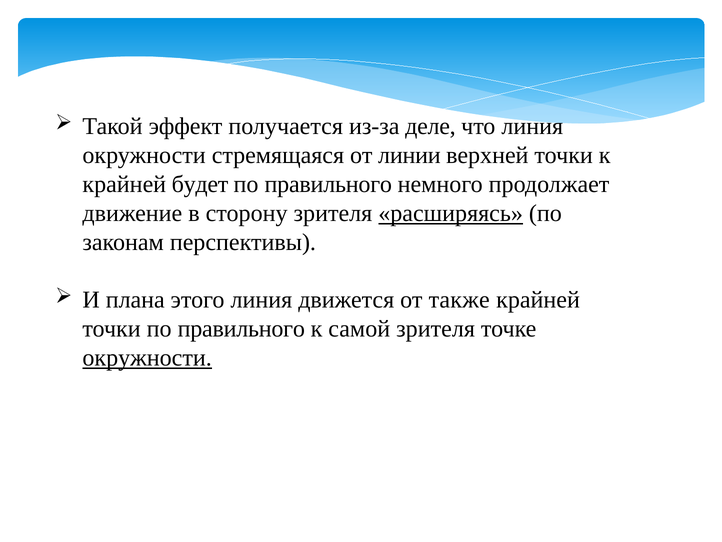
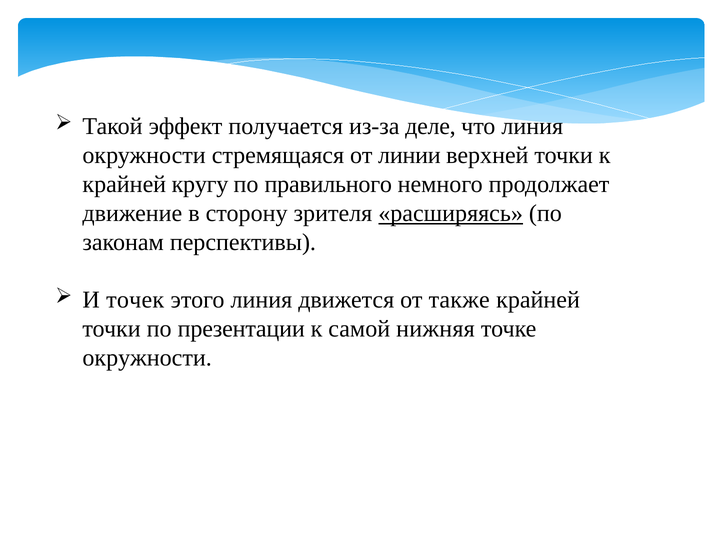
будет: будет -> кругу (200, 184)
плана: плана -> точек (135, 300)
точки по правильного: правильного -> презентации (241, 329)
самой зрителя: зрителя -> нижняя (435, 329)
окружности underline: present -> none (147, 357)
